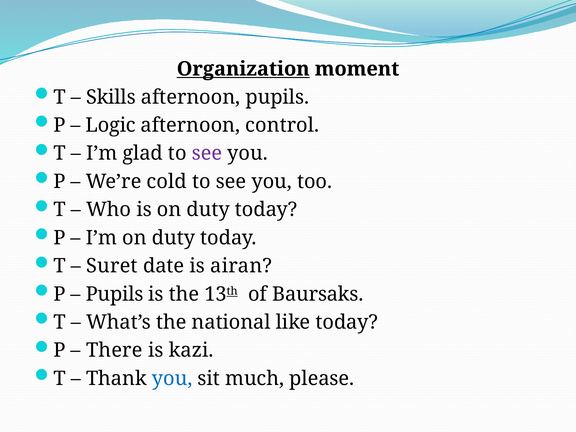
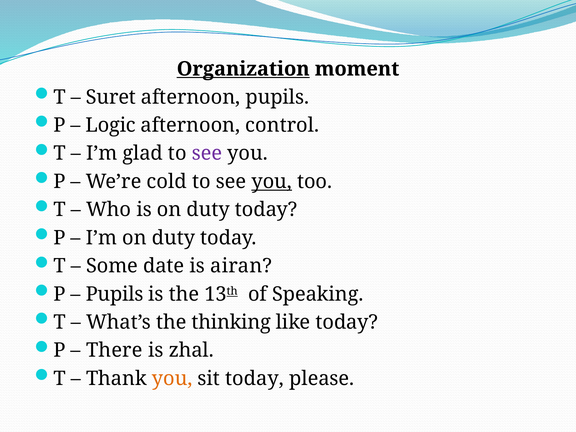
Skills: Skills -> Suret (111, 97)
you underline: none -> present (272, 182)
Suret: Suret -> Some (112, 266)
Baursaks: Baursaks -> Speaking (318, 294)
national: national -> thinking (231, 322)
kazi: kazi -> zhal (191, 350)
you colour: blue -> orange (172, 379)
sit much: much -> today (255, 379)
